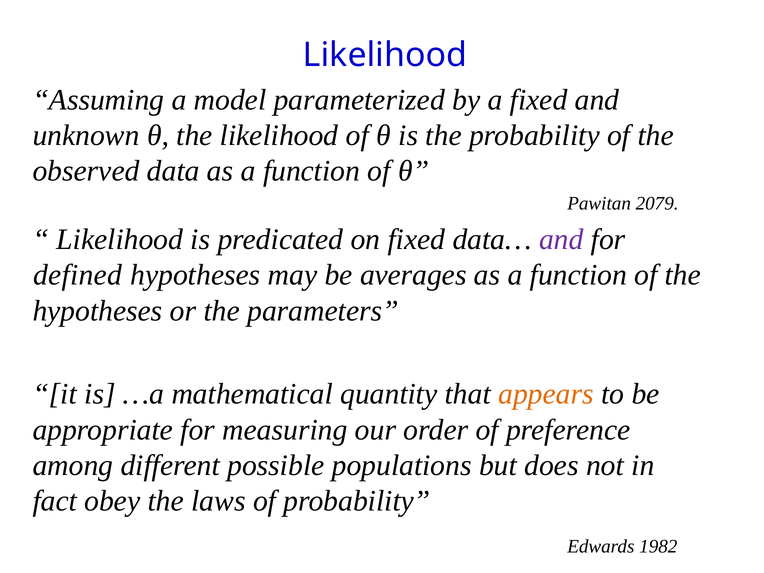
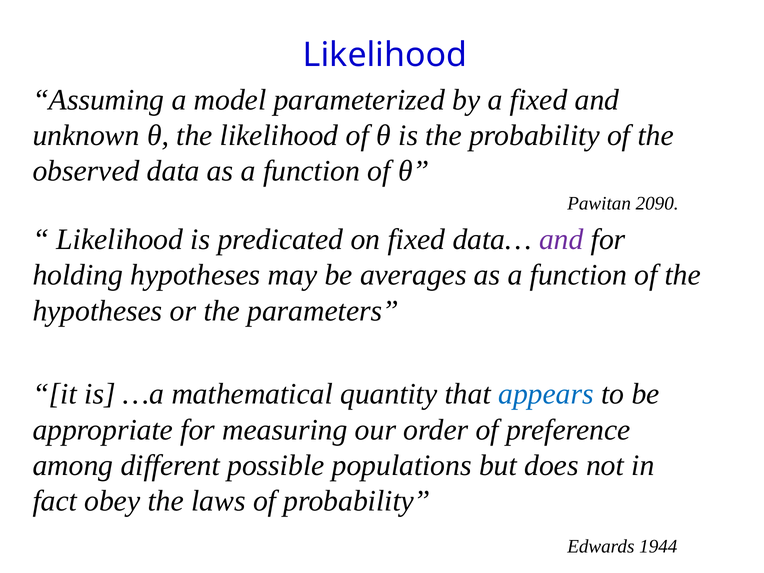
2079: 2079 -> 2090 (657, 203)
defined: defined -> holding (78, 275)
appears colour: orange -> blue (546, 394)
1982: 1982 -> 1944 (658, 546)
